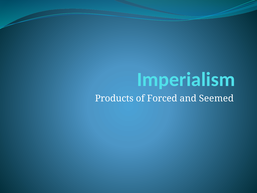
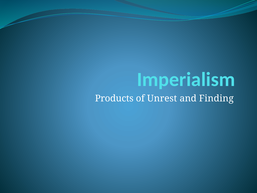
Forced: Forced -> Unrest (162, 98)
Seemed: Seemed -> Finding (216, 98)
